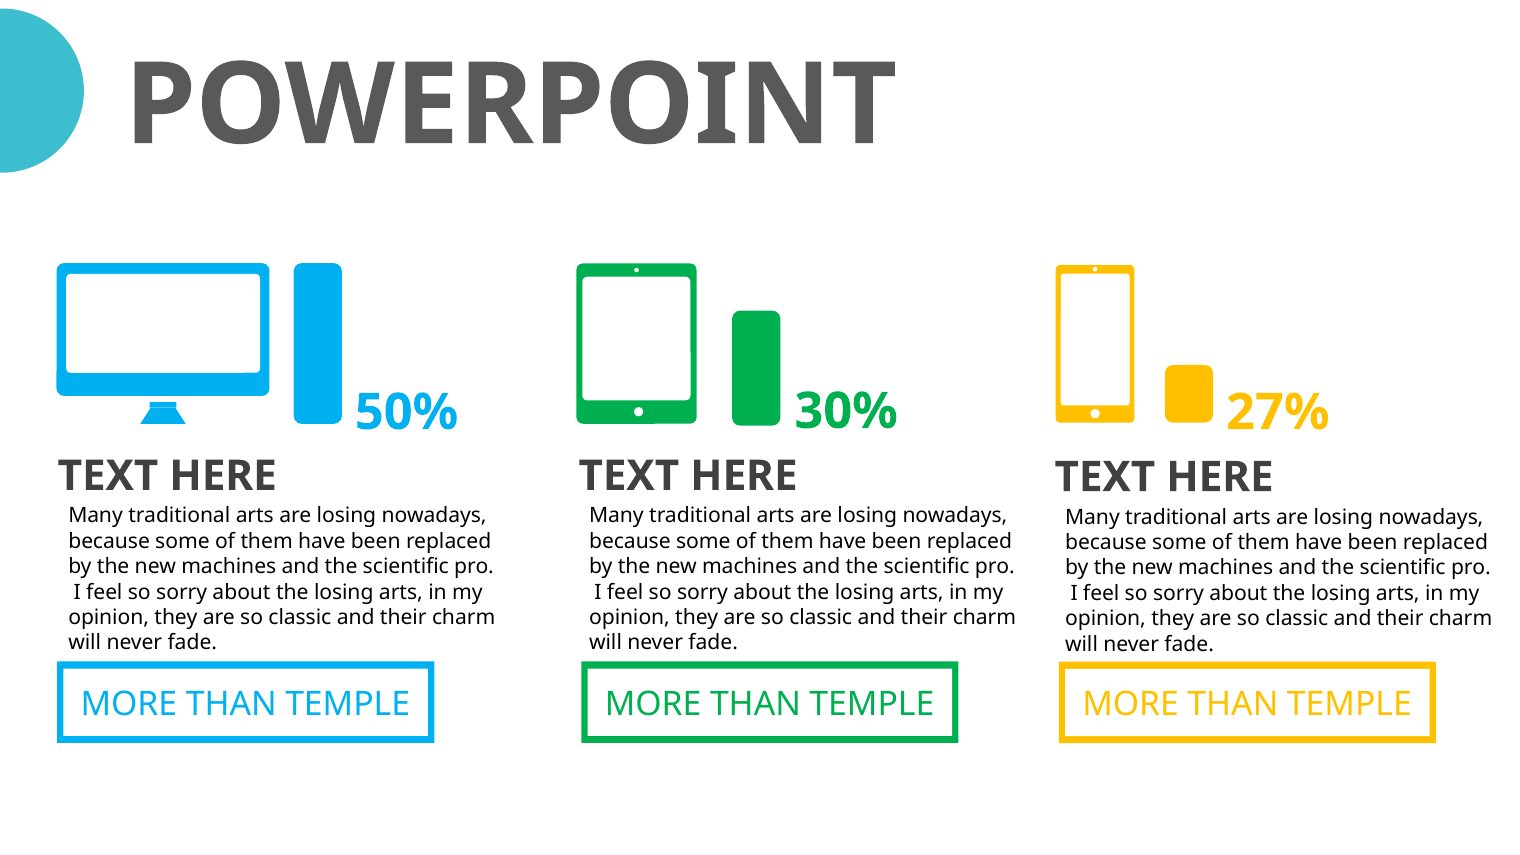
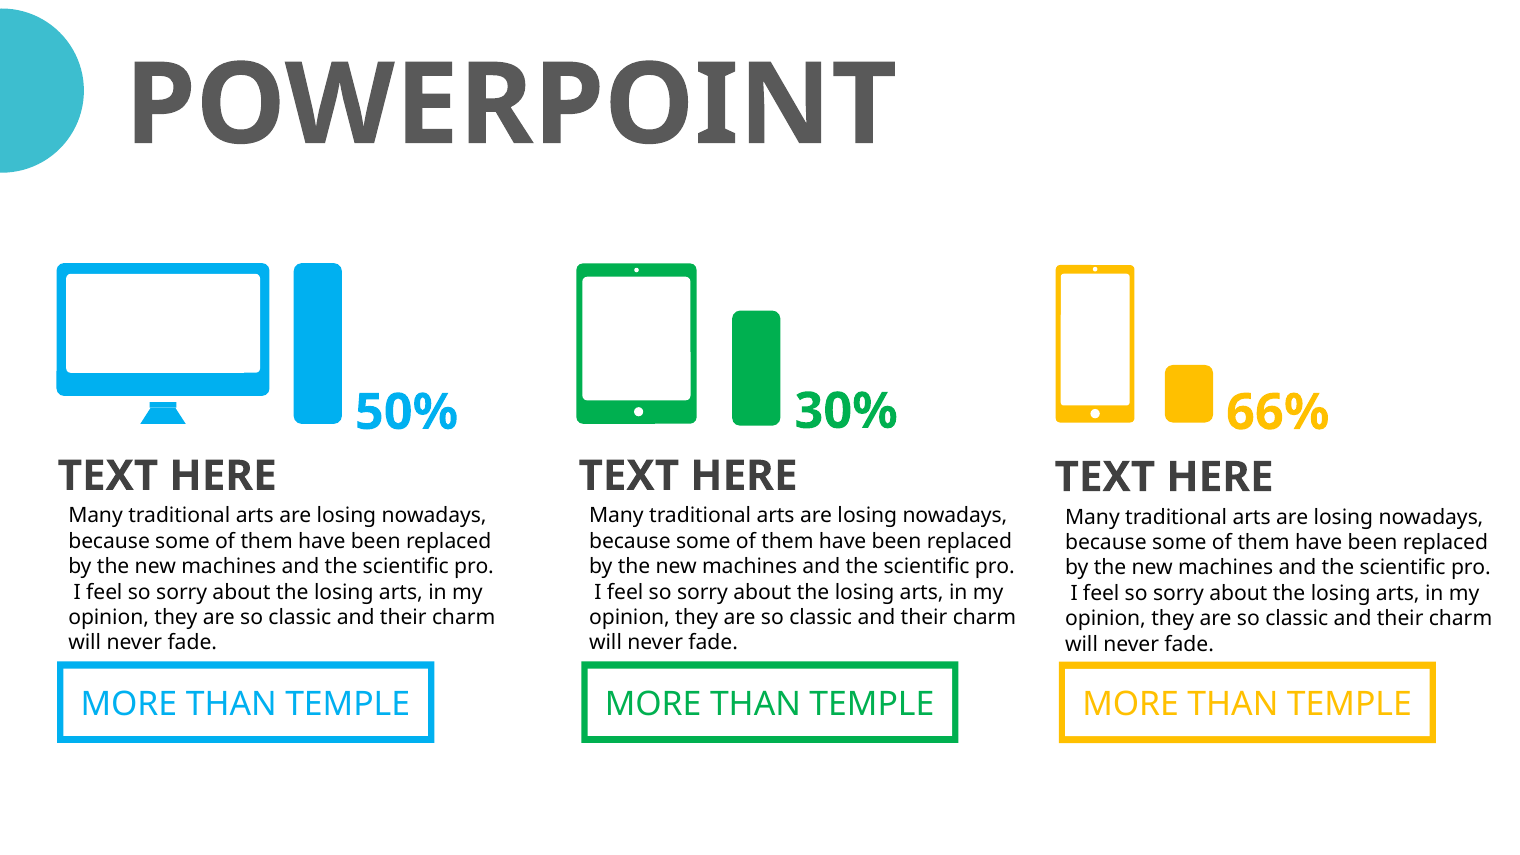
27%: 27% -> 66% (1278, 412)
